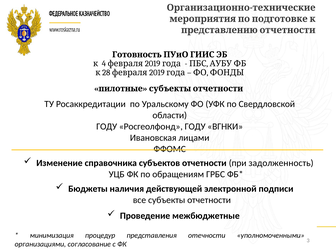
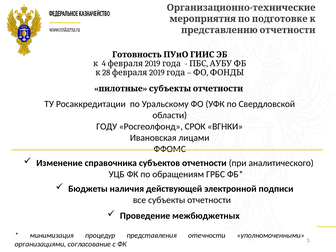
Росгеолфонд ГОДУ: ГОДУ -> СРОК (195, 127)
задолженность: задолженность -> аналитического (281, 163)
межбюджетные: межбюджетные -> межбюджетных (206, 216)
